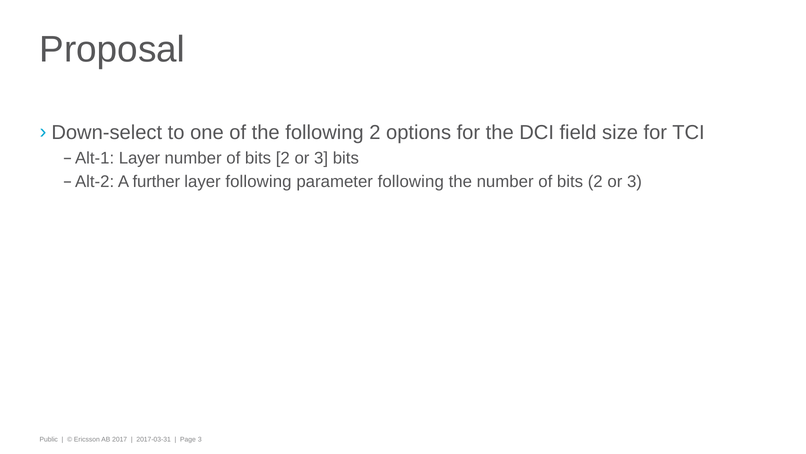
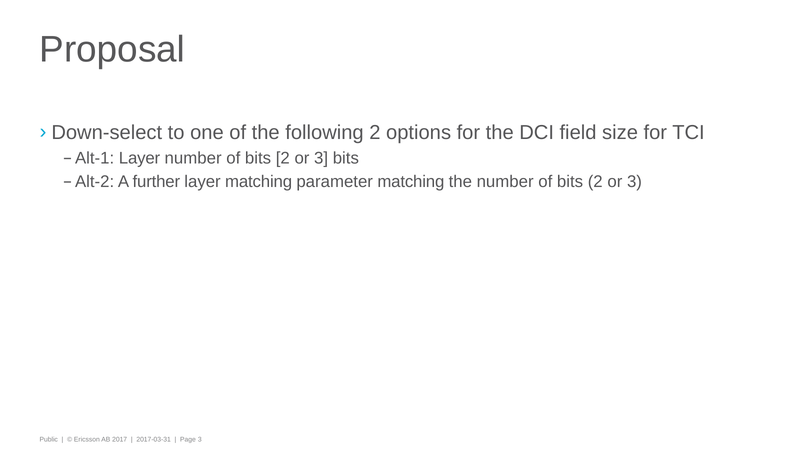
layer following: following -> matching (259, 181)
parameter following: following -> matching (411, 181)
